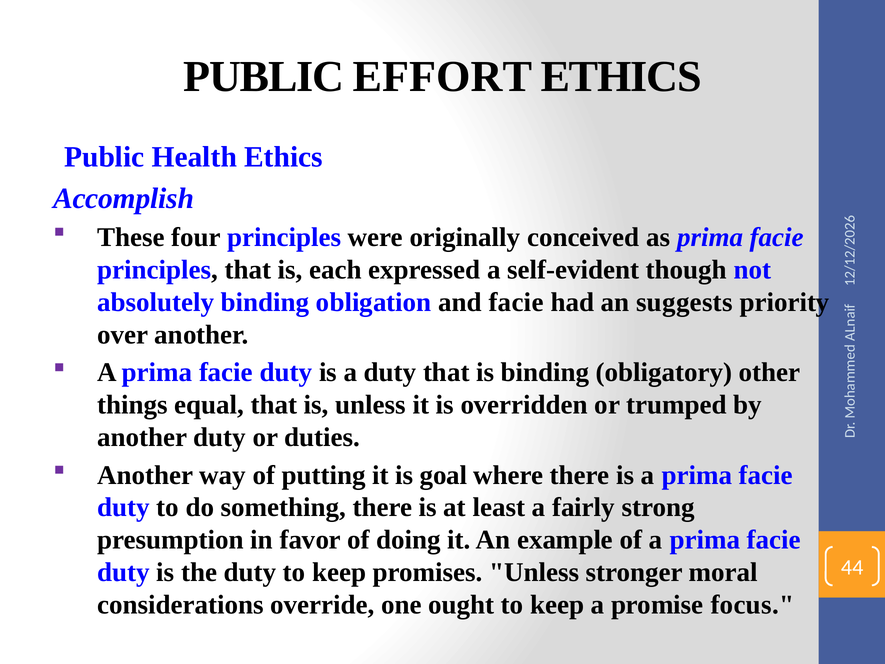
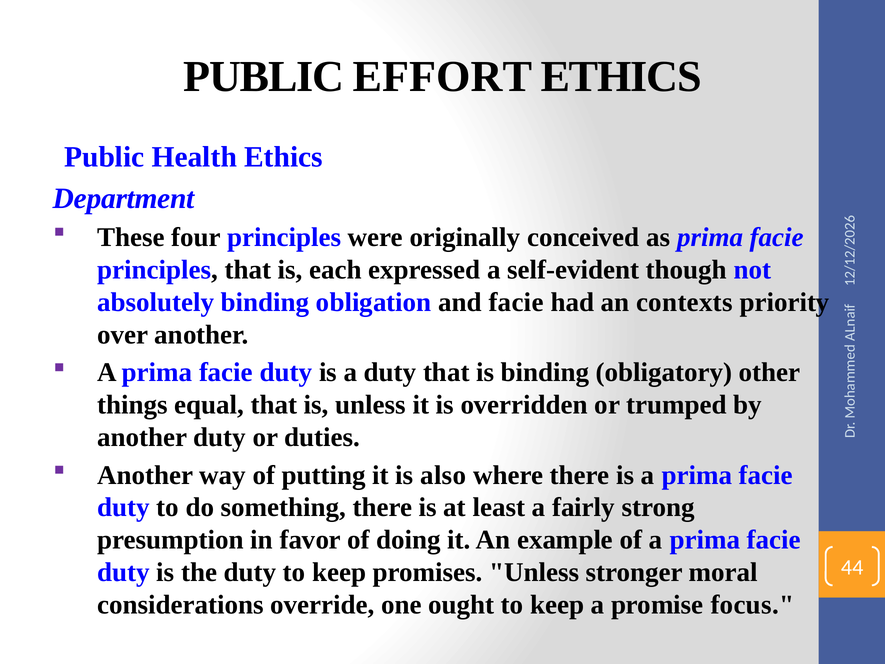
Accomplish: Accomplish -> Department (124, 198)
suggests: suggests -> contexts (684, 302)
goal: goal -> also (443, 475)
